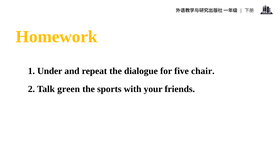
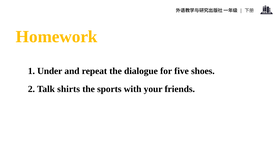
chair: chair -> shoes (203, 71)
green: green -> shirts (69, 89)
